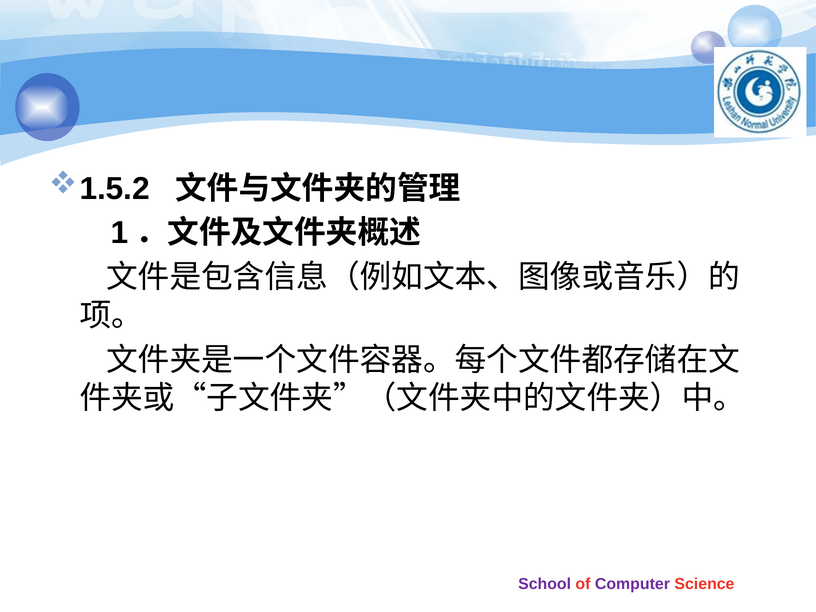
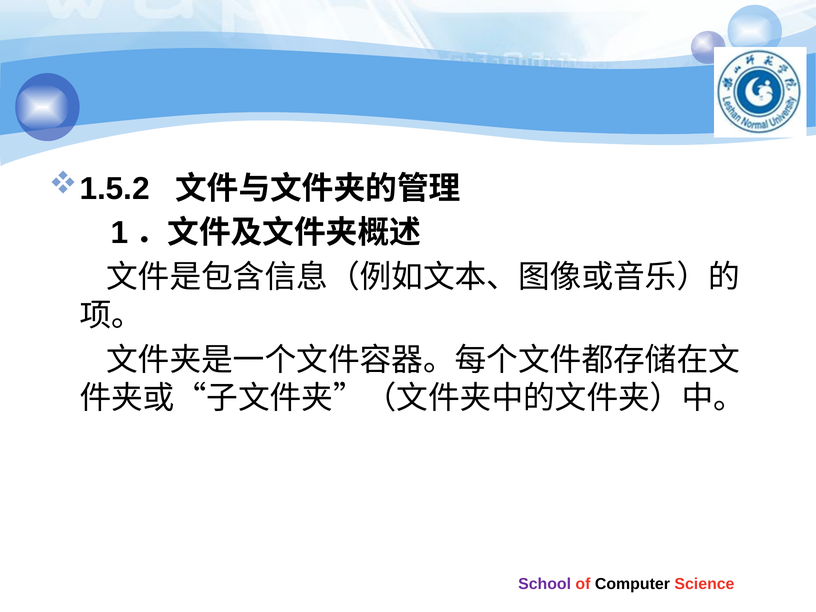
Computer colour: purple -> black (632, 584)
